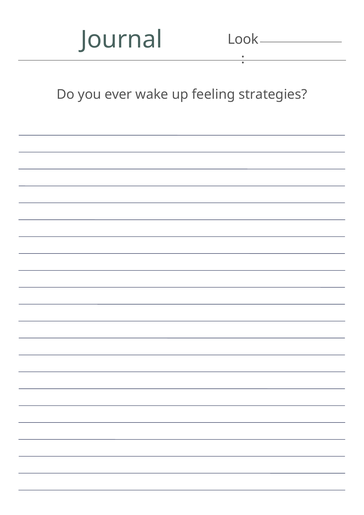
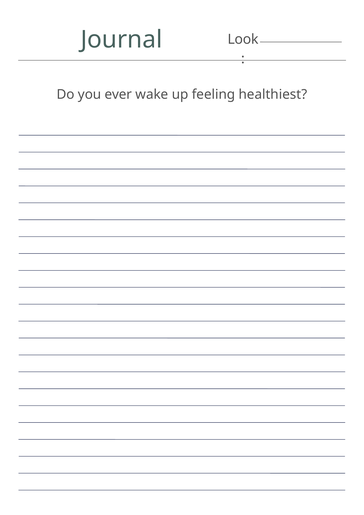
strategies: strategies -> healthiest (273, 94)
